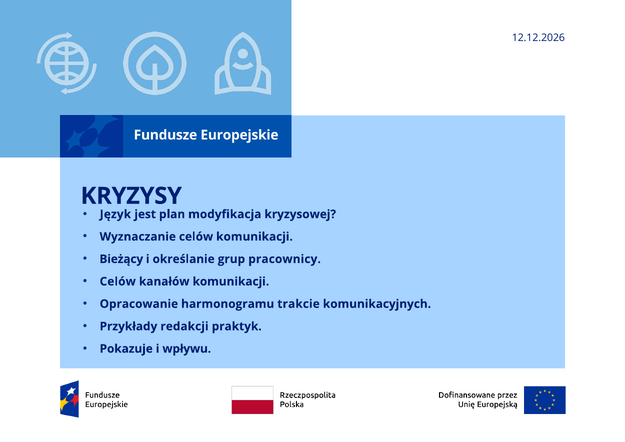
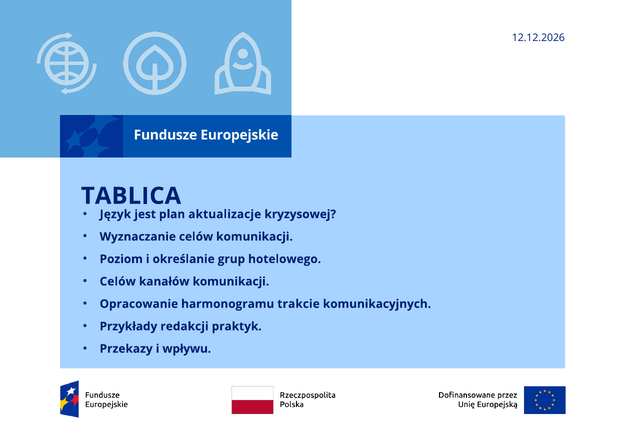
KRYZYSY: KRYZYSY -> TABLICA (131, 196)
modyfikacja: modyfikacja -> aktualizacje (225, 214)
Bieżący: Bieżący -> Poziom (121, 259)
pracownicy: pracownicy -> hotelowego (285, 259)
Pokazuje: Pokazuje -> Przekazy (126, 349)
